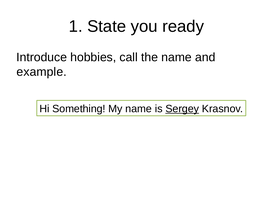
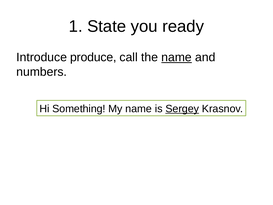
hobbies: hobbies -> produce (93, 57)
name underline: none -> present (177, 57)
example: example -> numbers (42, 72)
